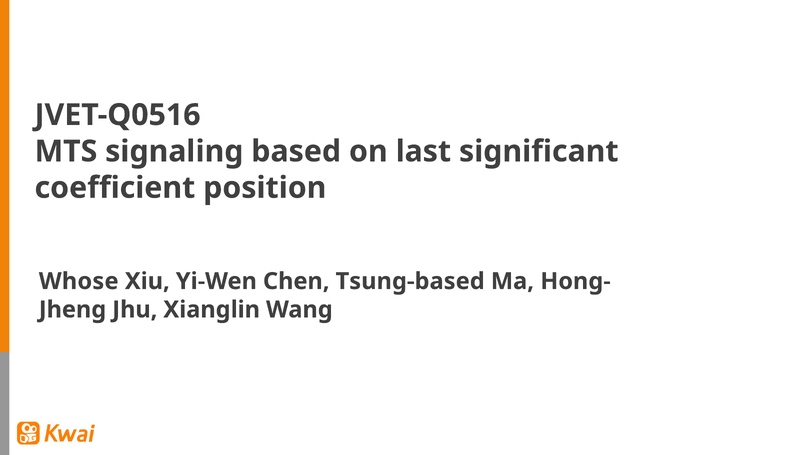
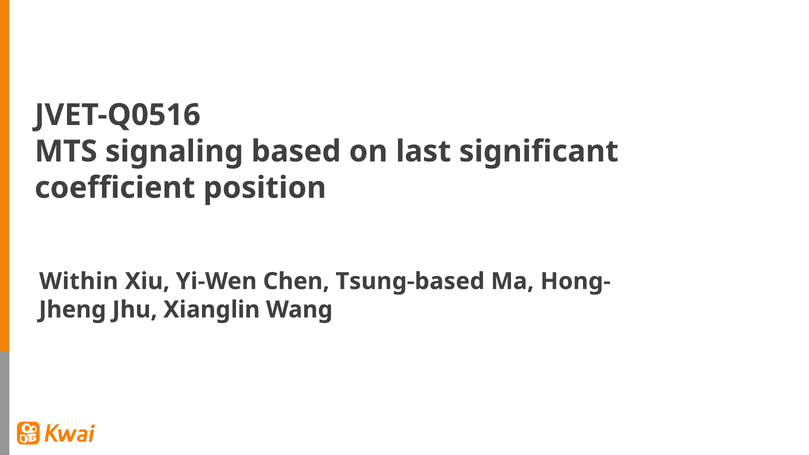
Whose: Whose -> Within (79, 281)
